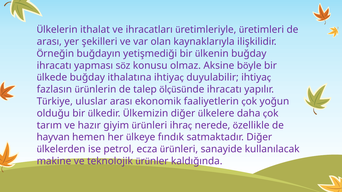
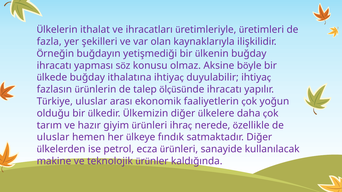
arası: arası -> fazla (49, 42)
hayvan: hayvan -> uluslar (53, 137)
